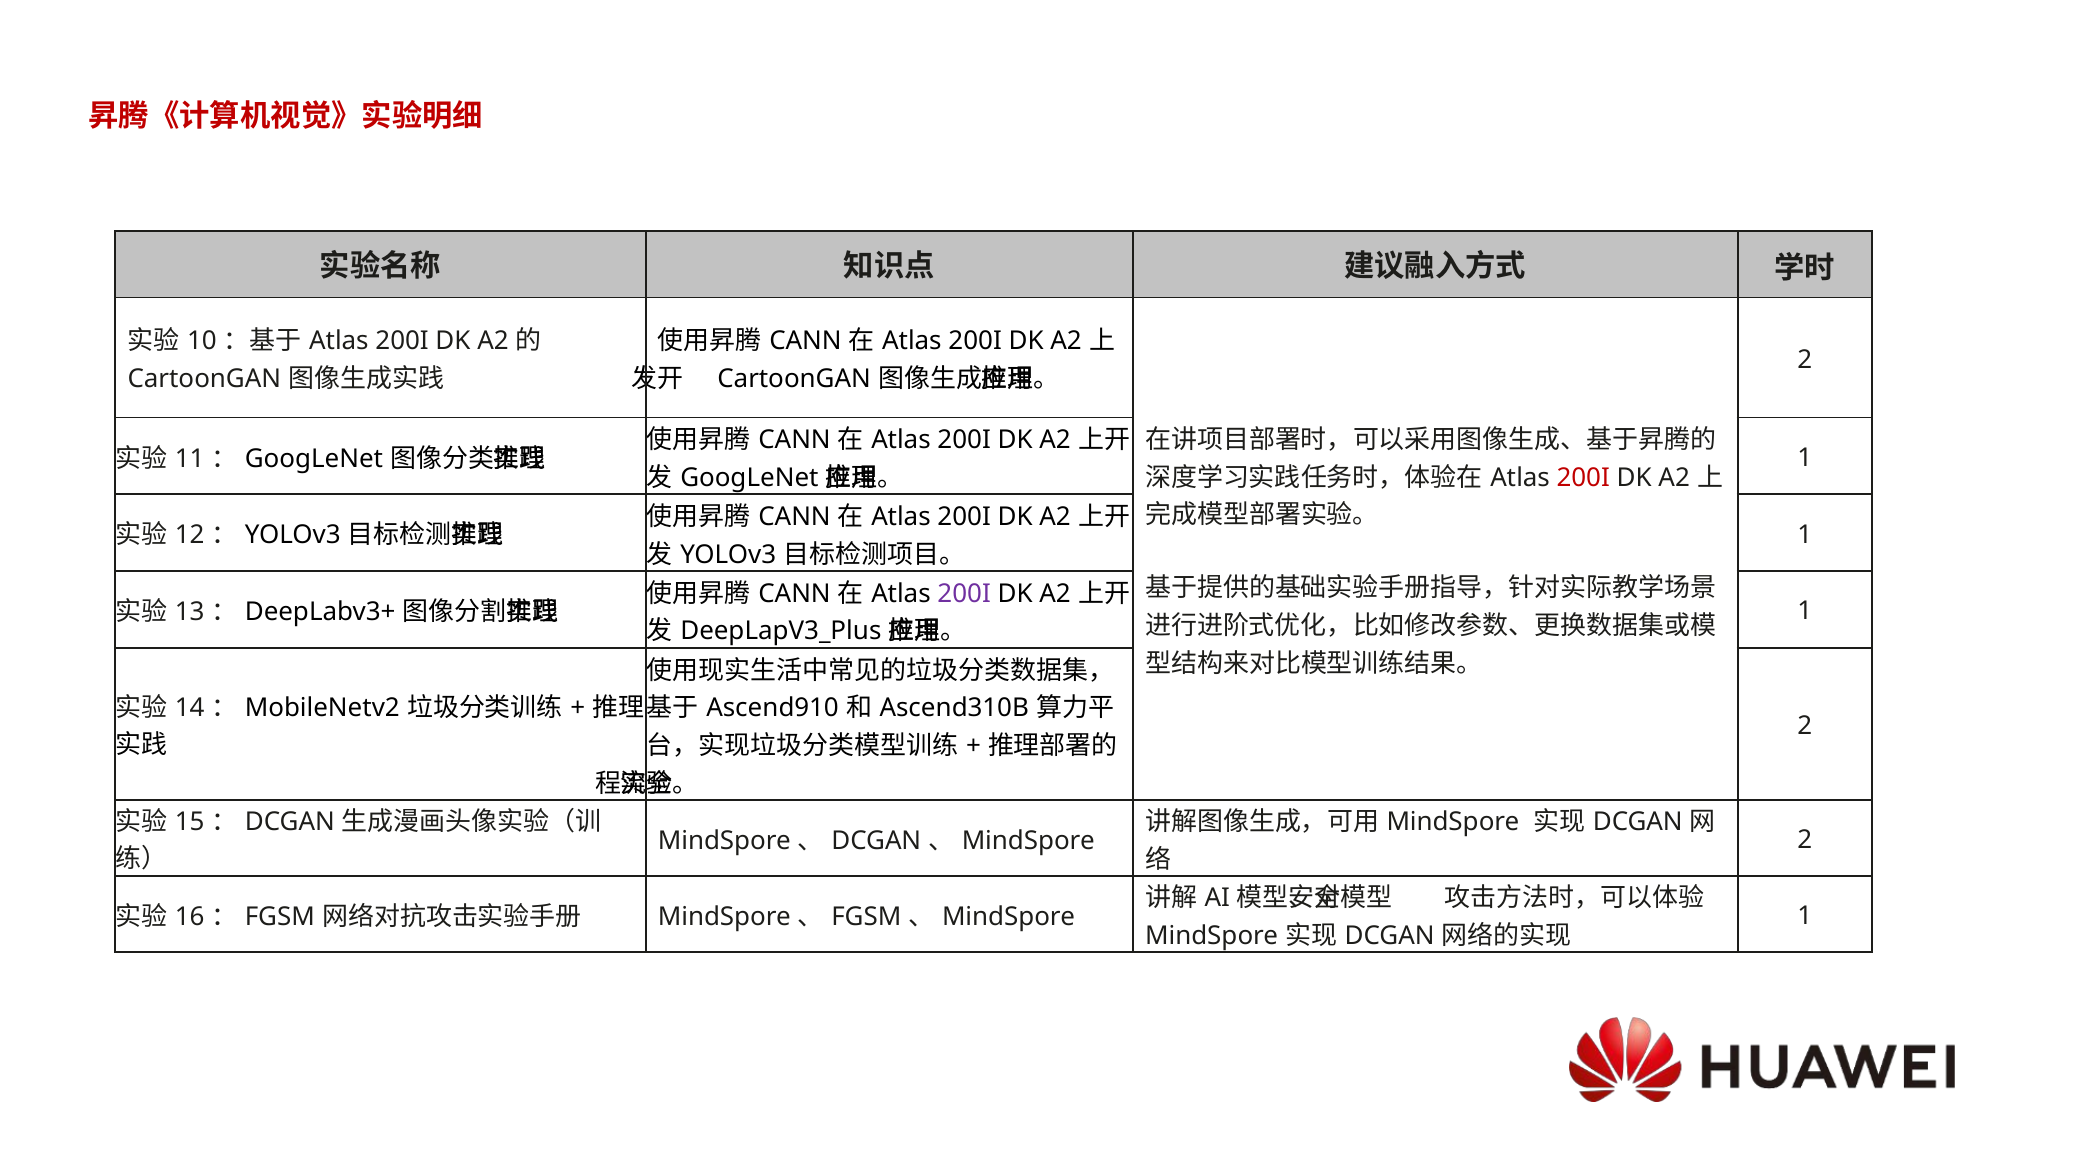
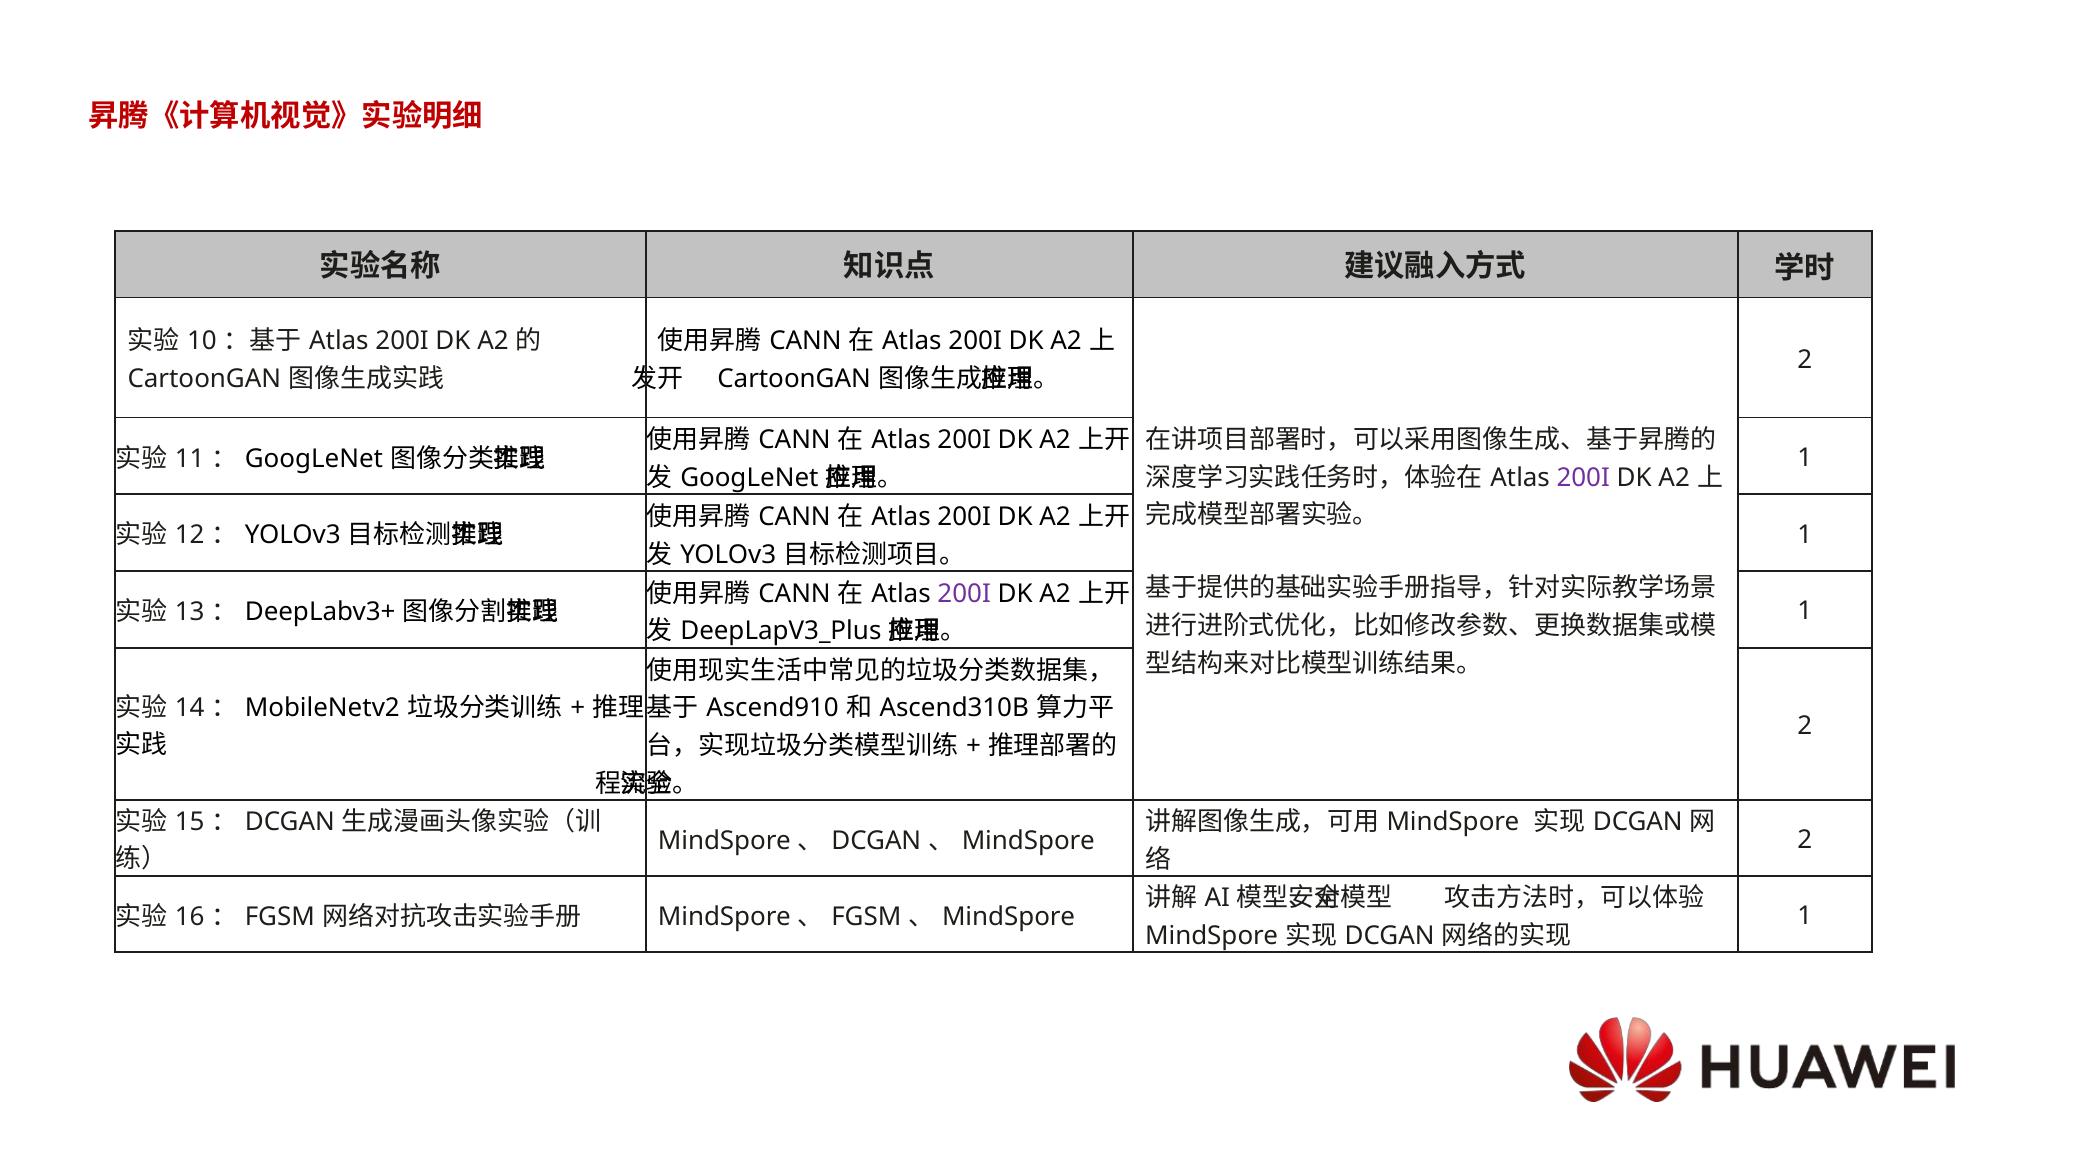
200I colour: red -> purple (1583, 477)
